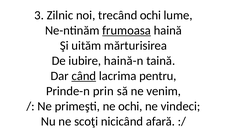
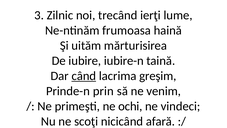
trecând ochi: ochi -> ierţi (150, 15)
frumoasa underline: present -> none (127, 30)
haină-n: haină-n -> iubire-n (124, 61)
pentru: pentru -> greşim (158, 76)
